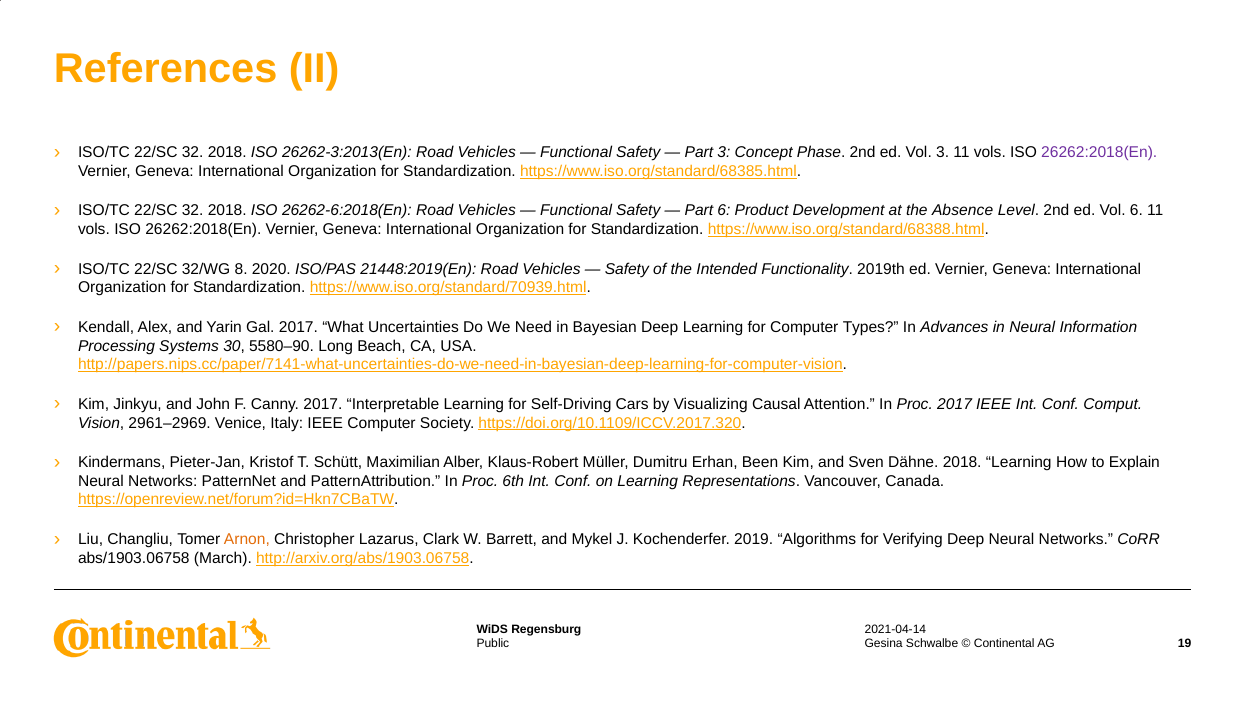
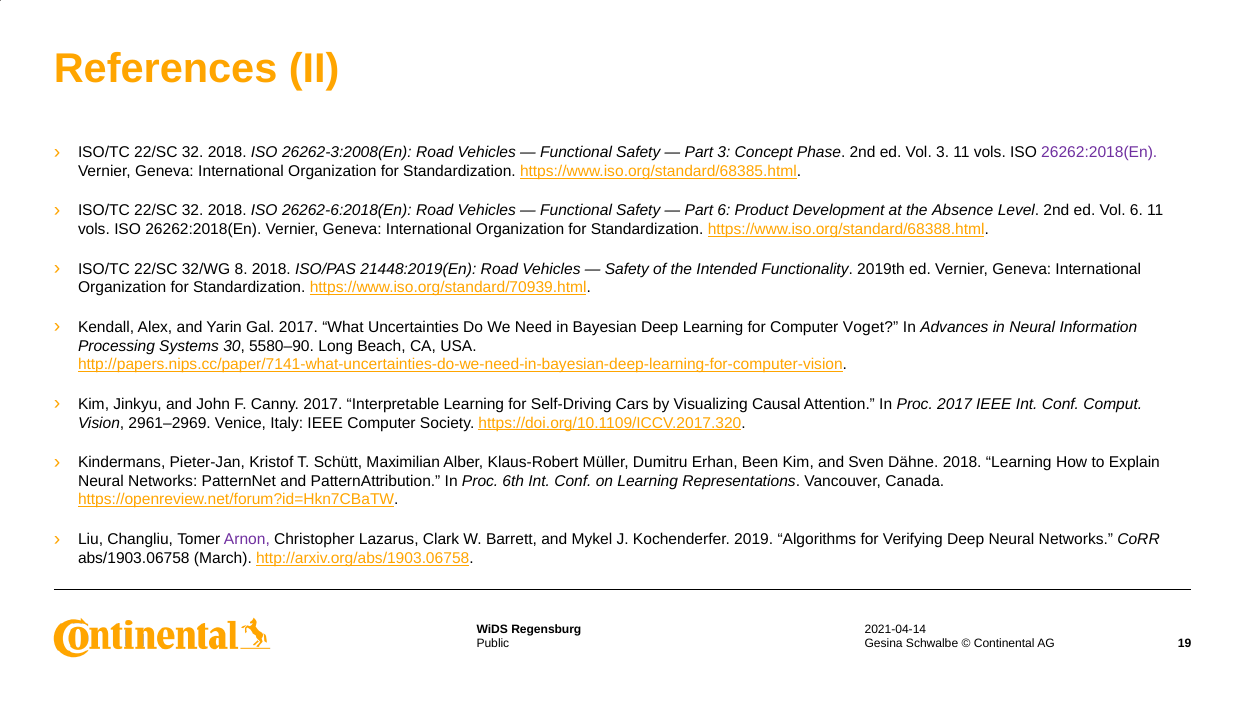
26262-3:2013(En: 26262-3:2013(En -> 26262-3:2008(En (347, 152)
8 2020: 2020 -> 2018 (271, 269)
Types: Types -> Voget (871, 327)
Arnon colour: orange -> purple (247, 539)
